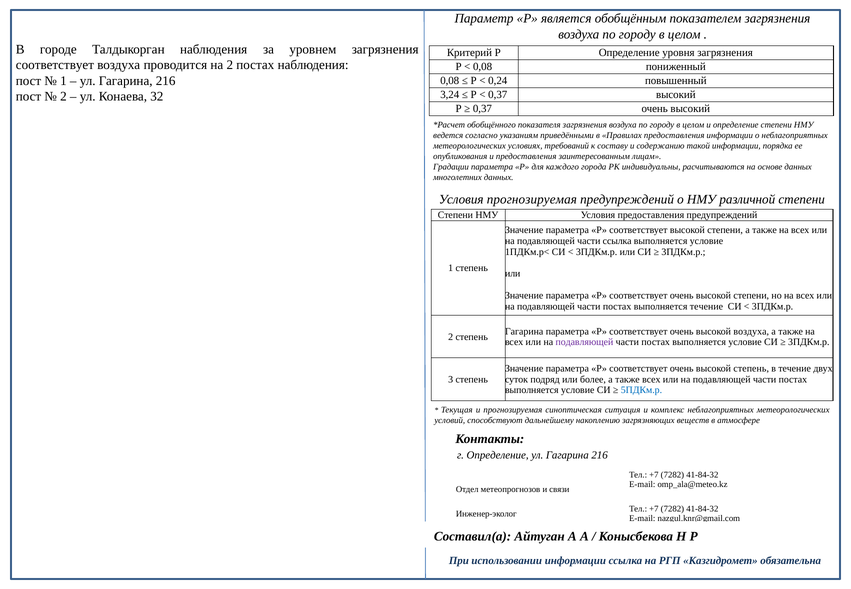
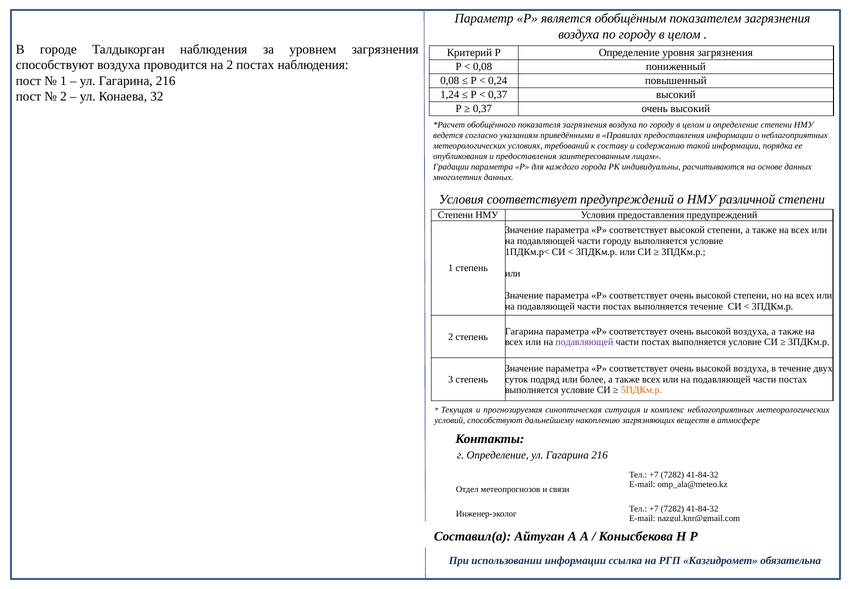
соответствует: соответствует -> способствуют (55, 65)
3,24: 3,24 -> 1,24 (450, 95)
Условия прогнозируемая: прогнозируемая -> соответствует (532, 199)
части ссылка: ссылка -> городу (617, 241)
степень: степень -> воздуха (751, 369)
5ПДКм.р colour: blue -> orange (641, 390)
